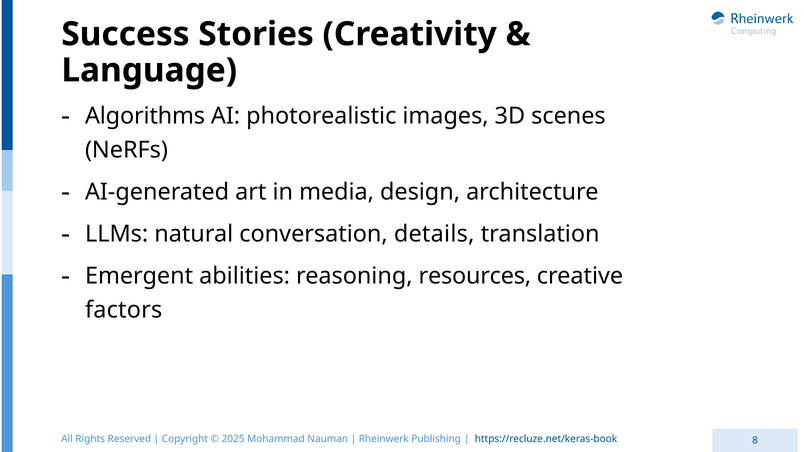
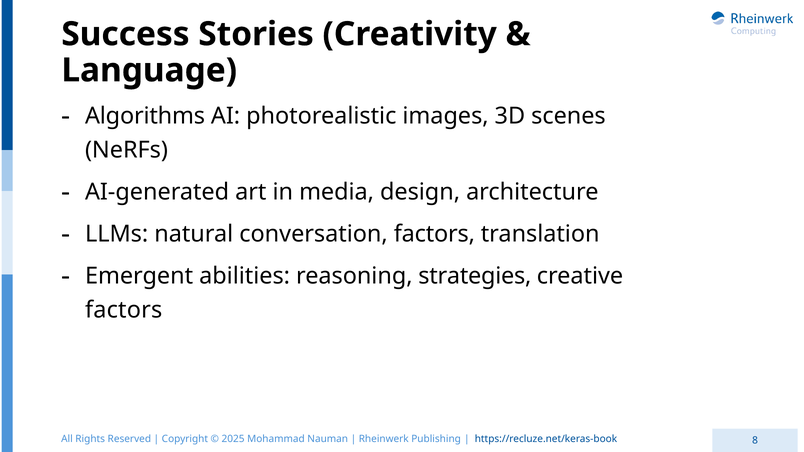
conversation details: details -> factors (434, 234)
resources: resources -> strategies (475, 276)
